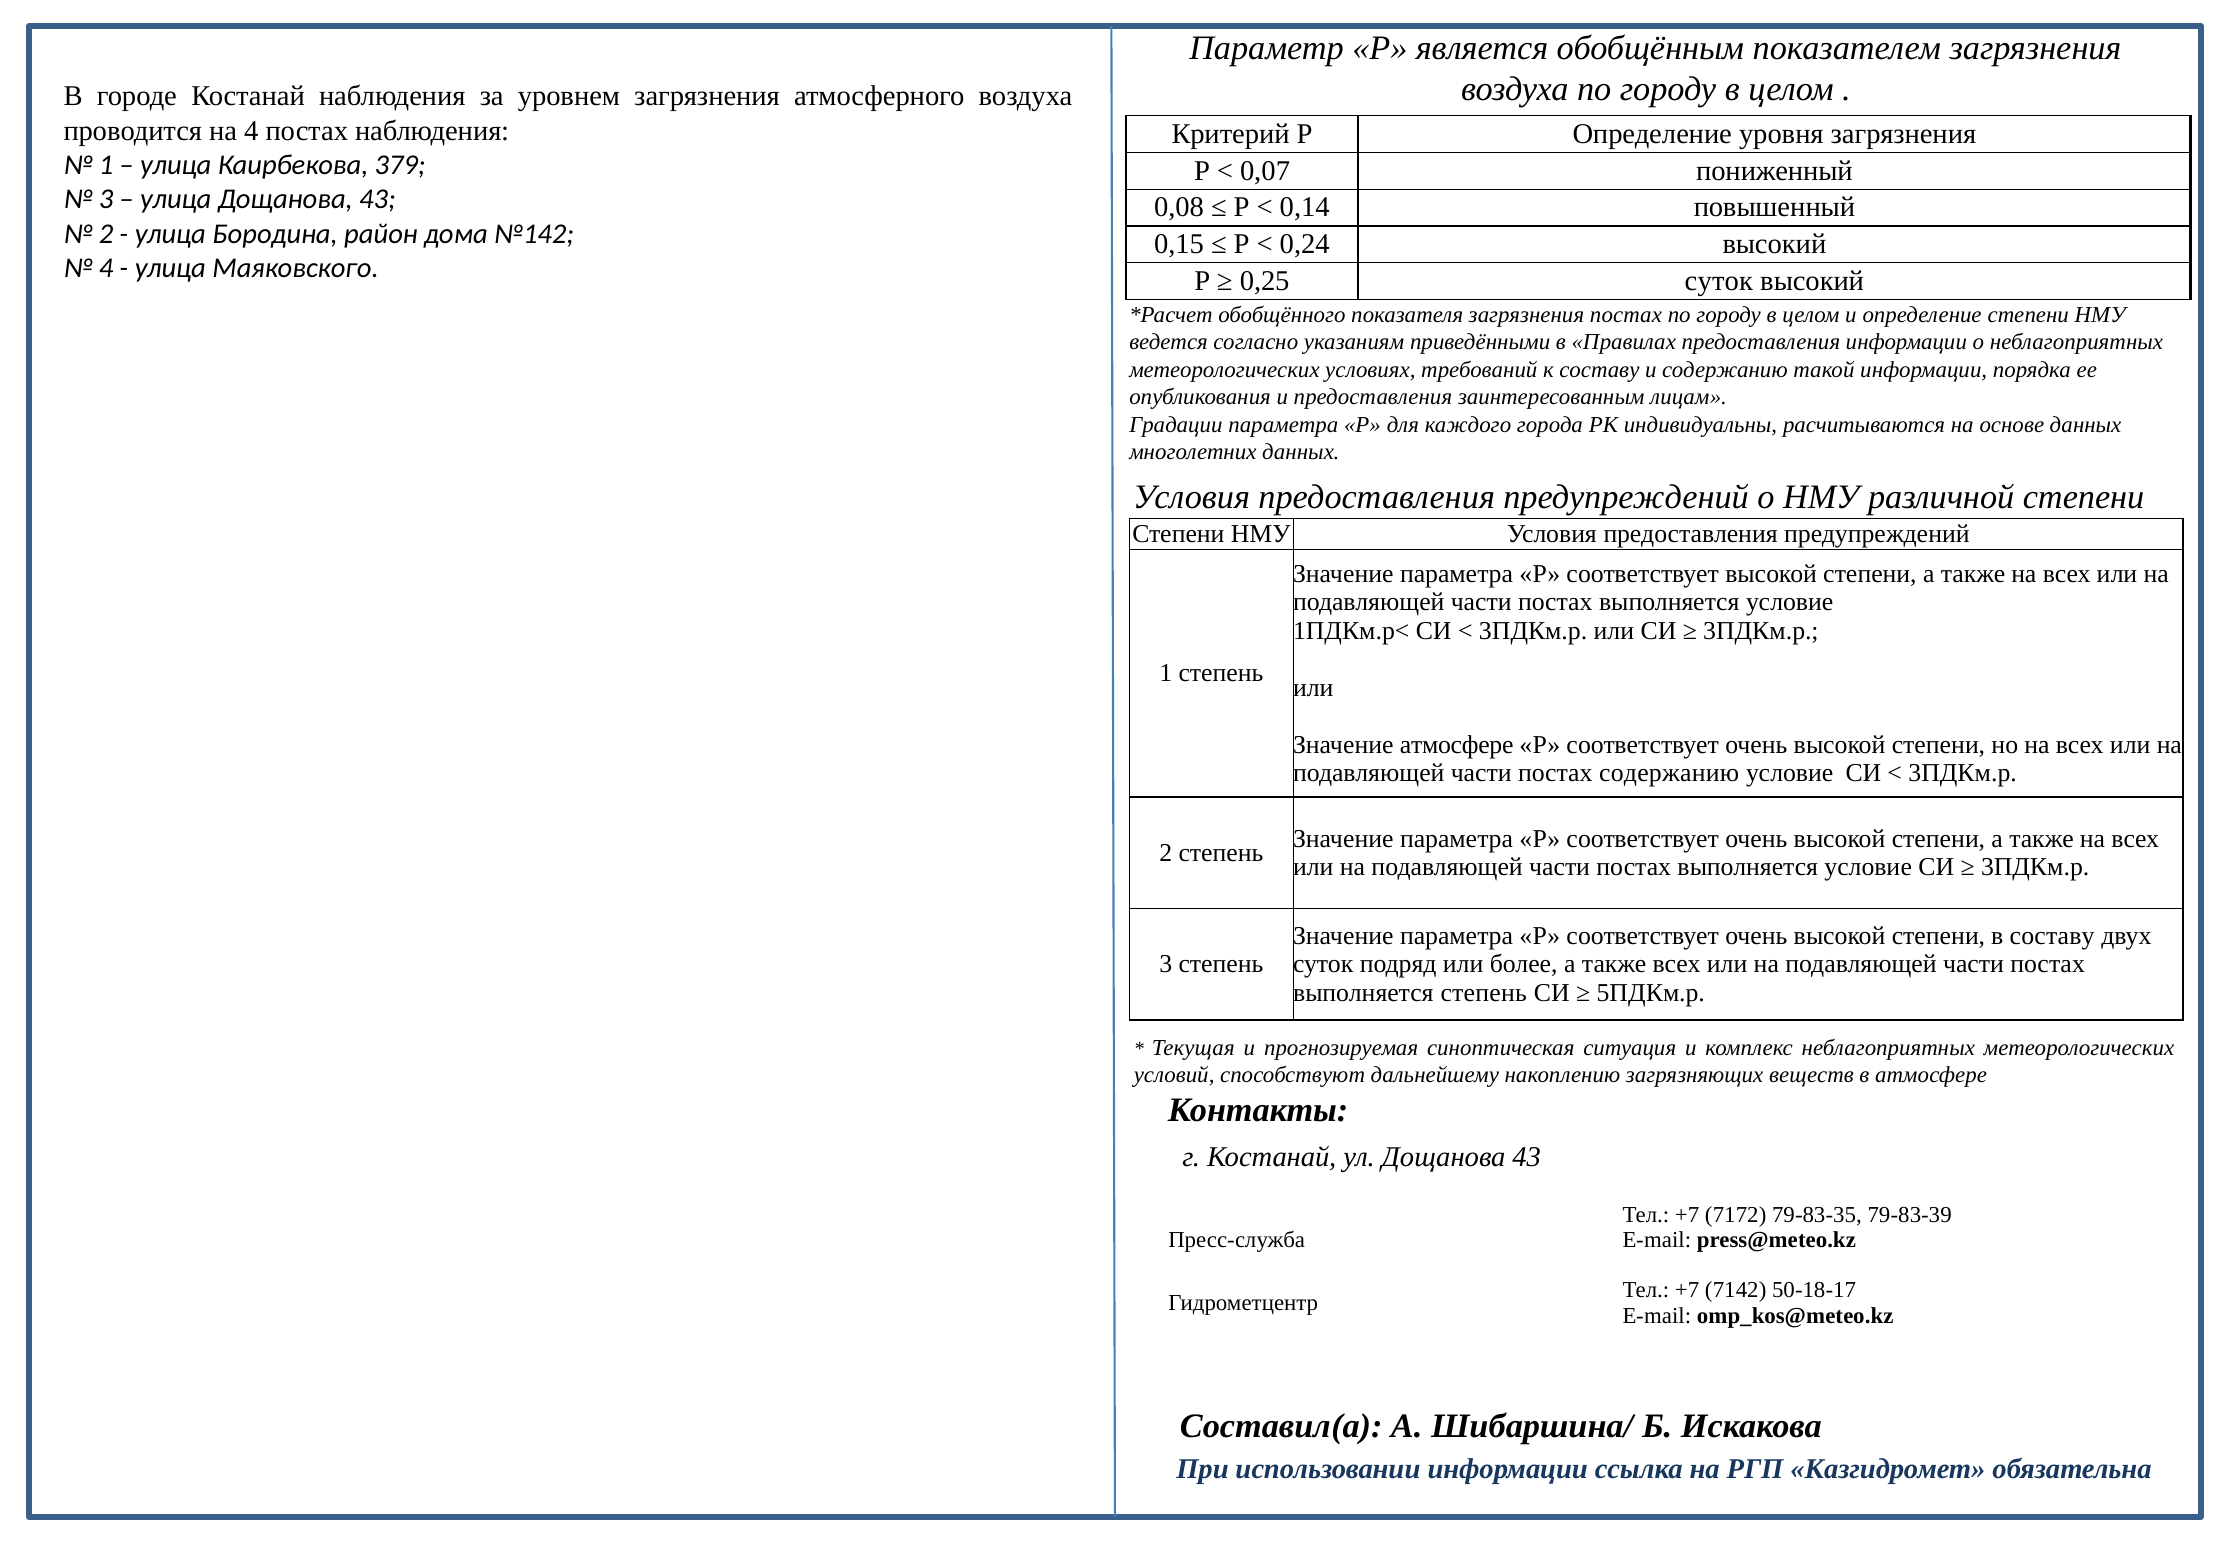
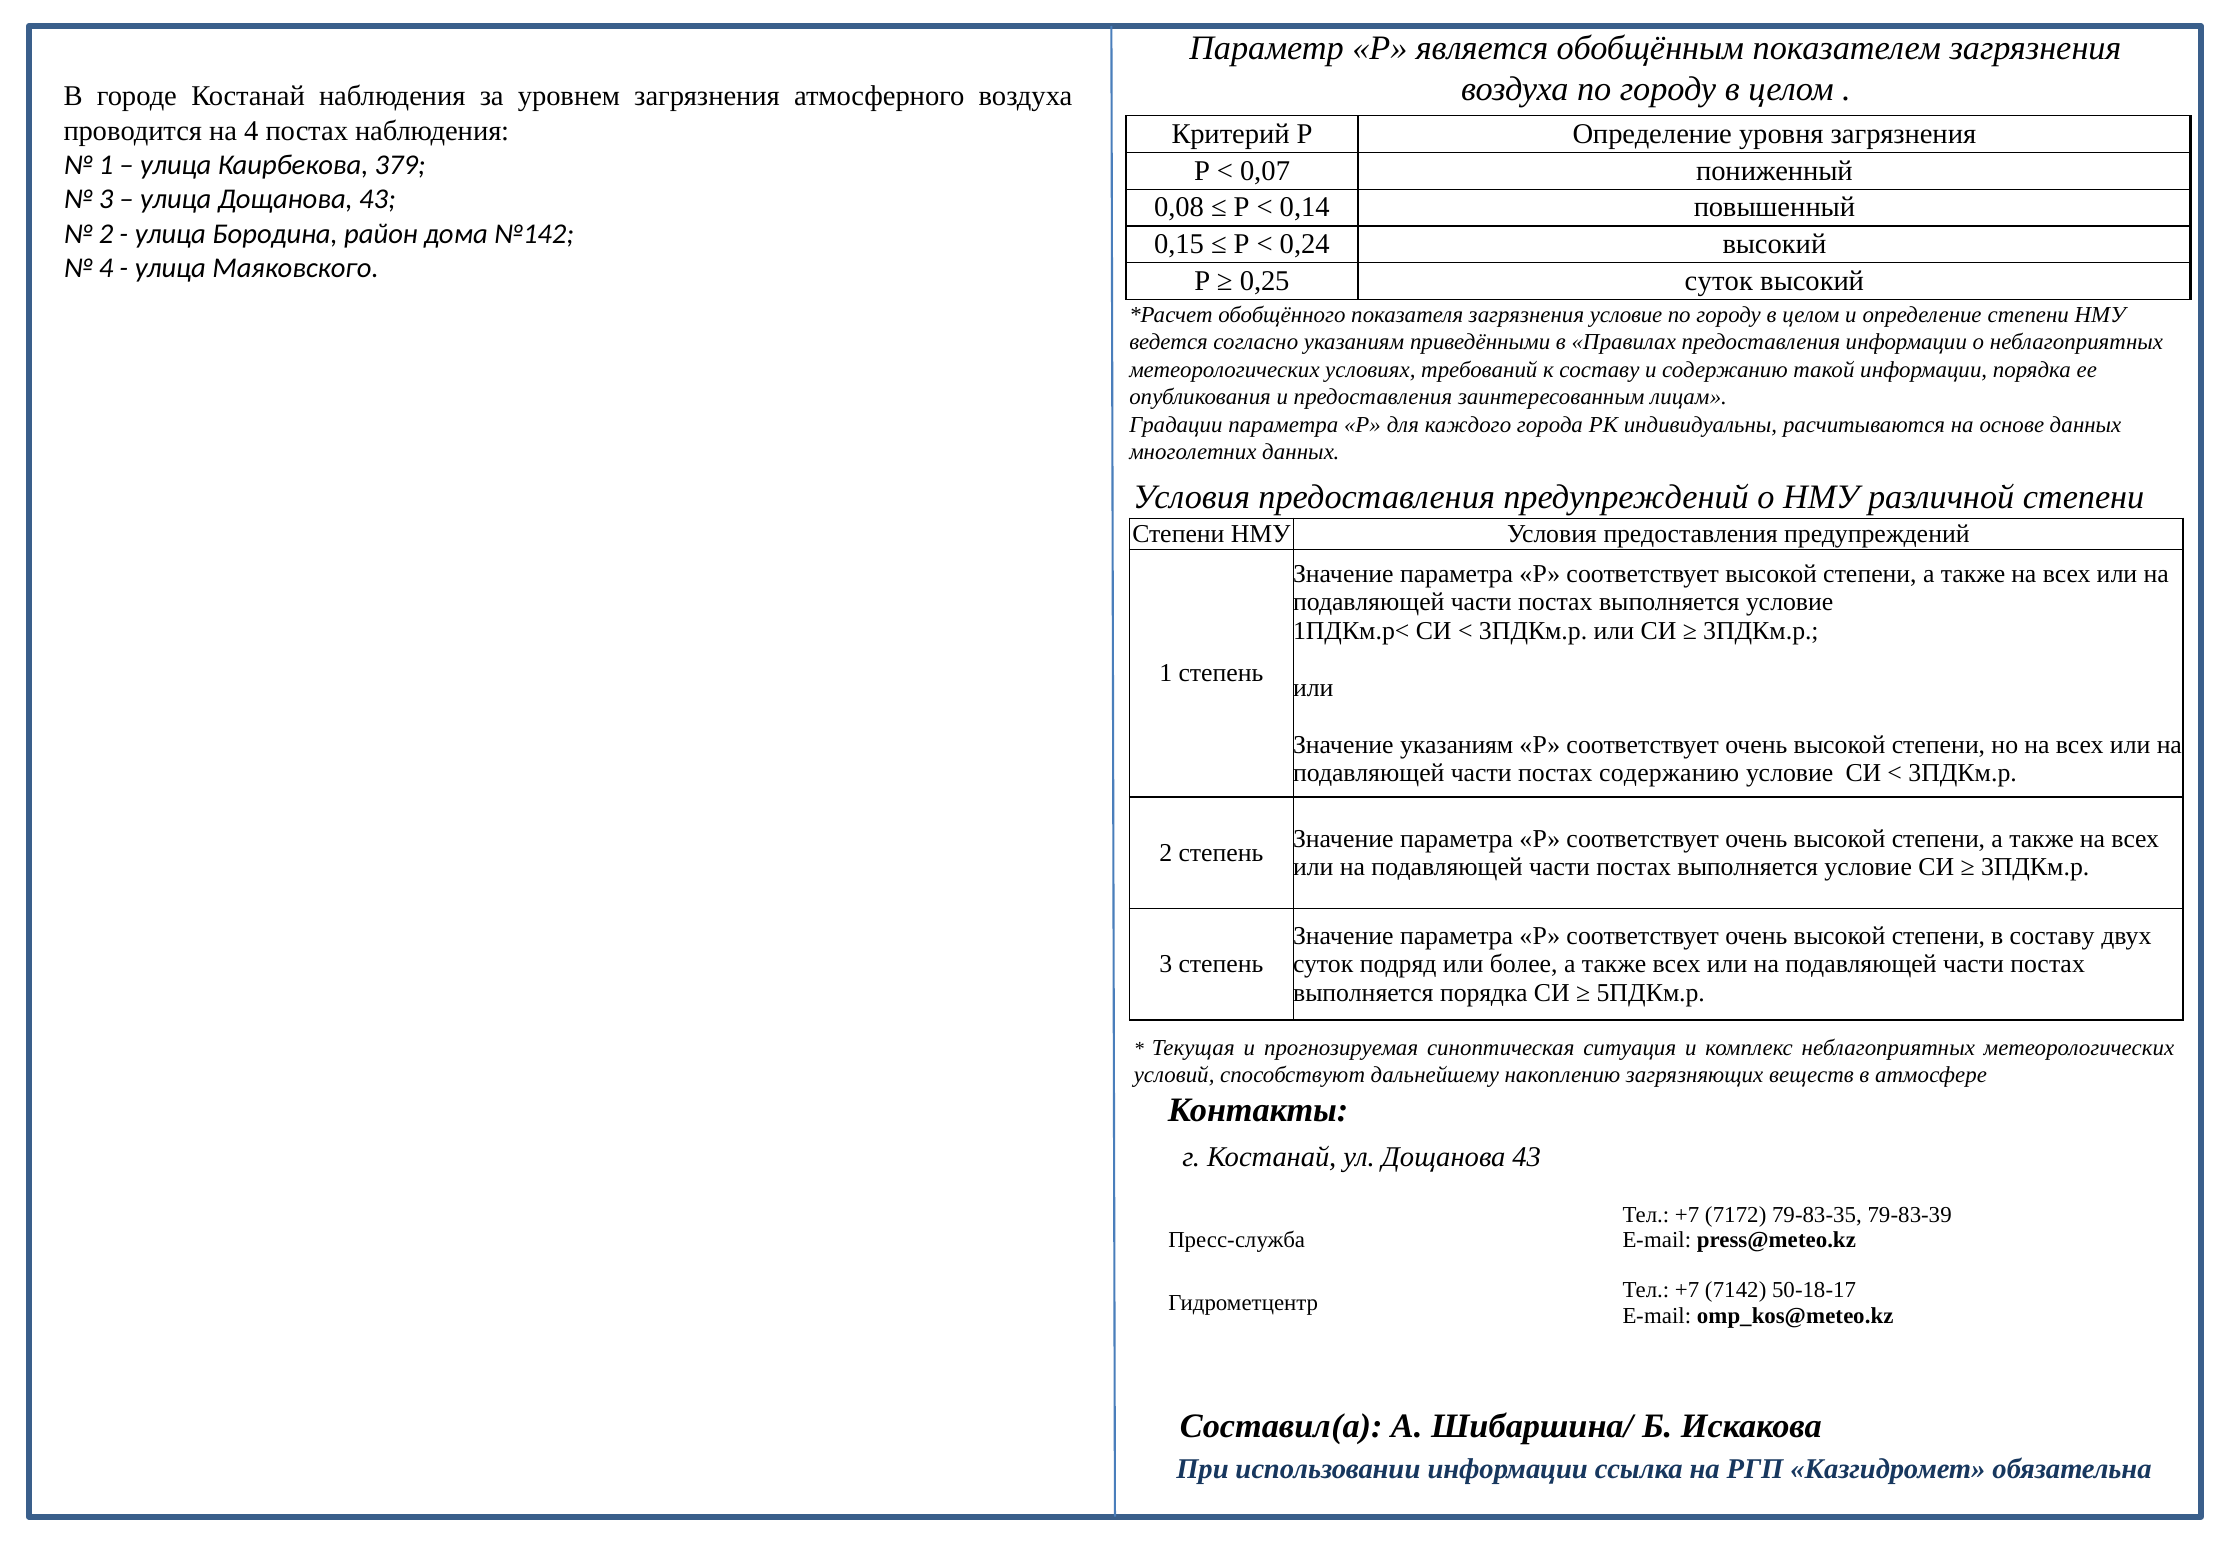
загрязнения постах: постах -> условие (1626, 315)
Значение атмосфере: атмосфере -> указаниям (1457, 745)
выполняется степень: степень -> порядка (1484, 993)
